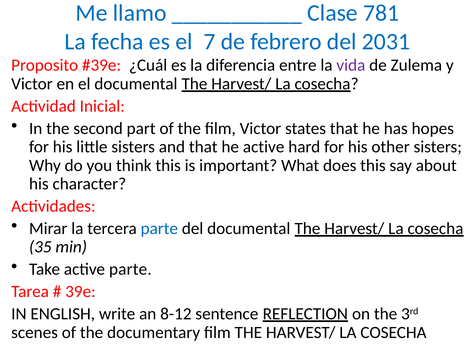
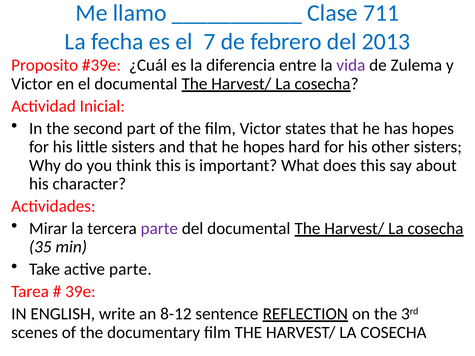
781: 781 -> 711 (381, 13)
2031: 2031 -> 2013 (386, 42)
he active: active -> hopes (264, 147)
parte colour: blue -> purple (159, 229)
